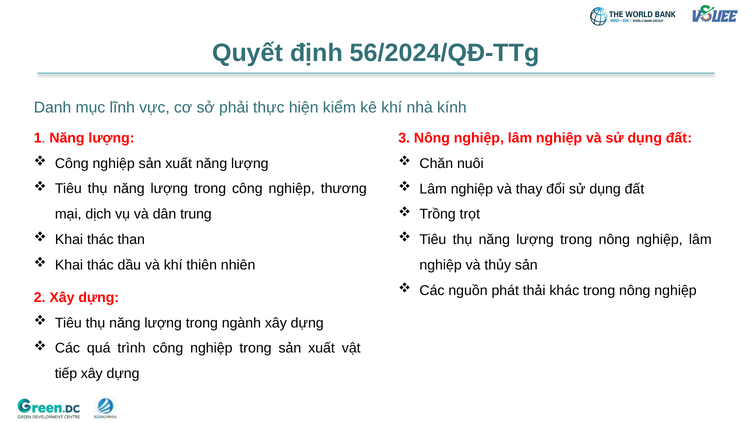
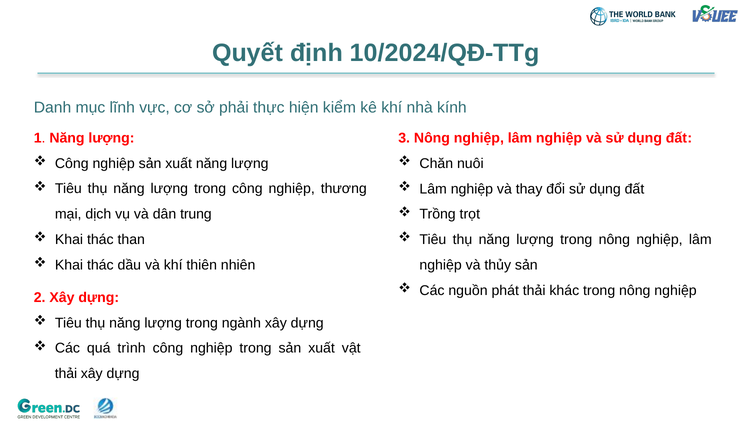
56/2024/QĐ-TTg: 56/2024/QĐ-TTg -> 10/2024/QĐ-TTg (445, 53)
tiếp: tiếp -> thải (66, 374)
